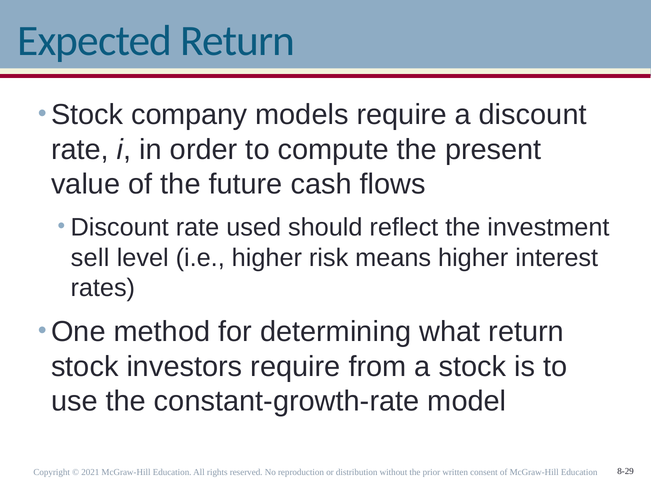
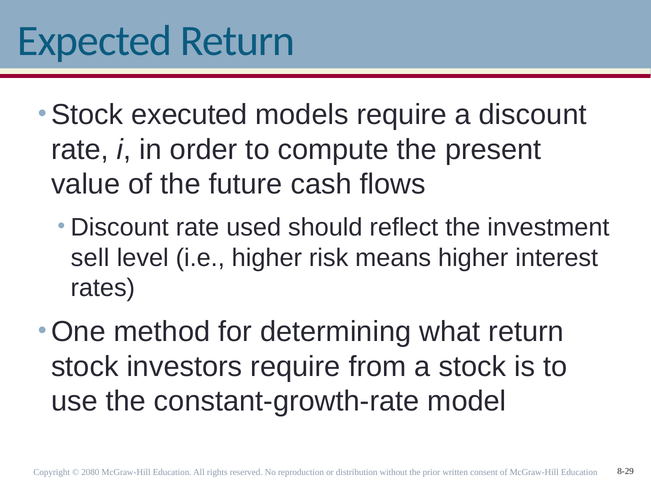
company: company -> executed (189, 115)
2021: 2021 -> 2080 (90, 472)
